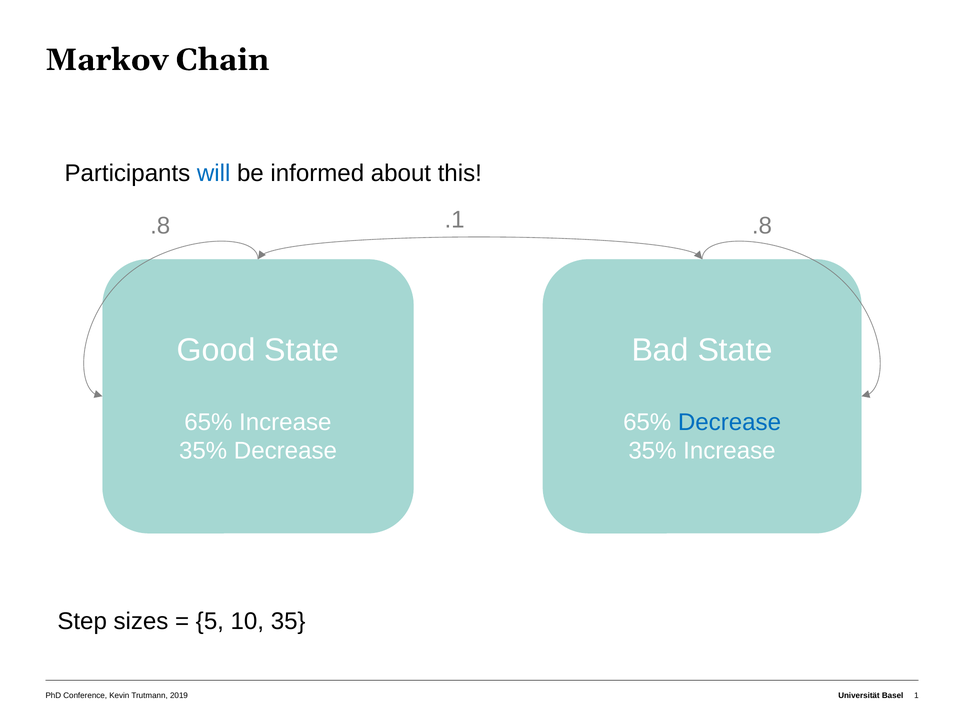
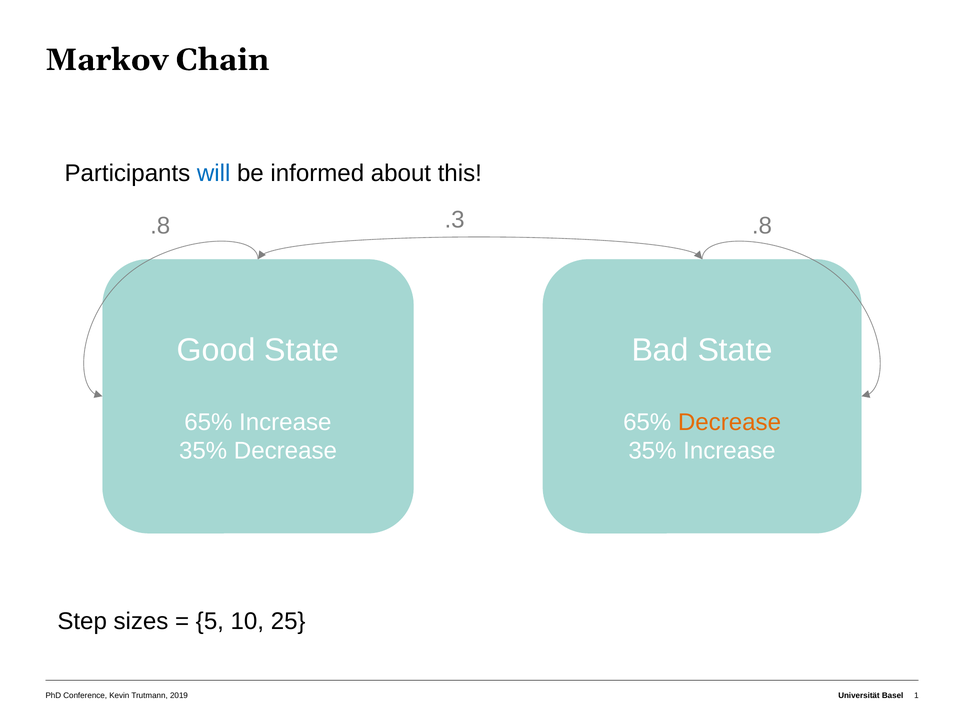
.1: .1 -> .3 (455, 220)
Decrease colour: blue -> orange (729, 422)
35: 35 -> 25 (288, 621)
